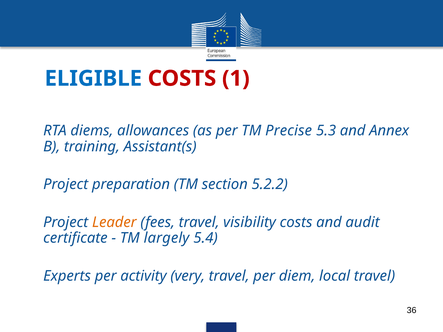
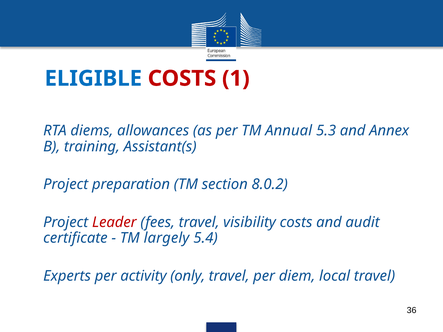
Precise: Precise -> Annual (289, 131)
5.2.2: 5.2.2 -> 8.0.2 (270, 185)
Leader colour: orange -> red (114, 222)
very: very -> only (188, 276)
